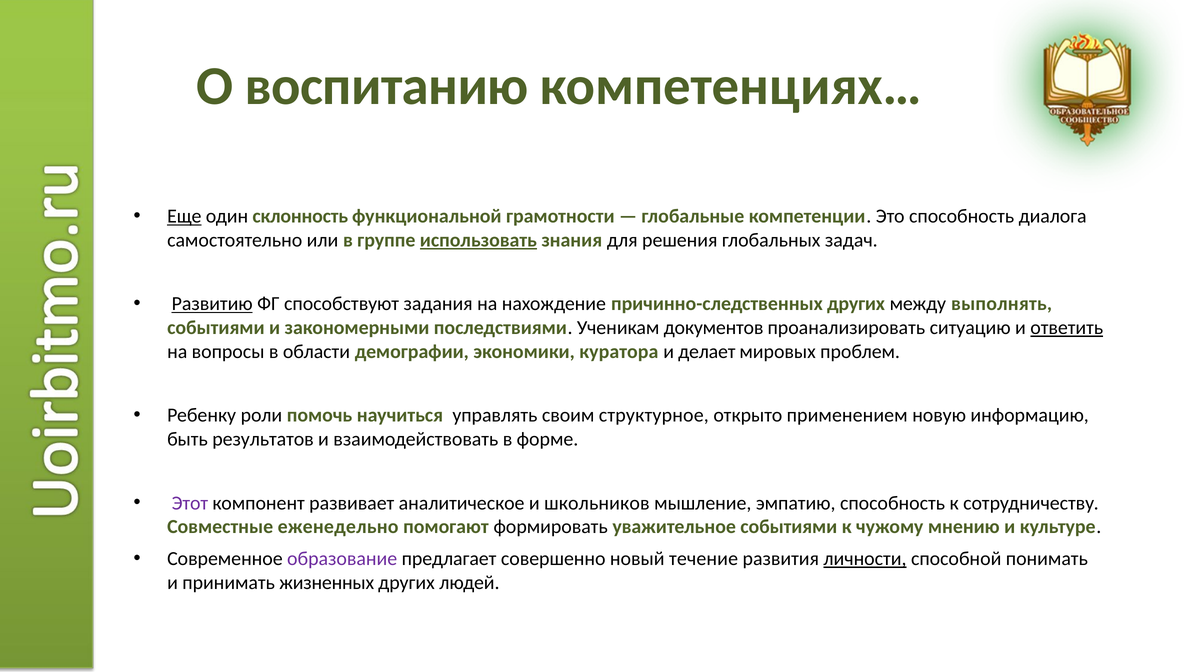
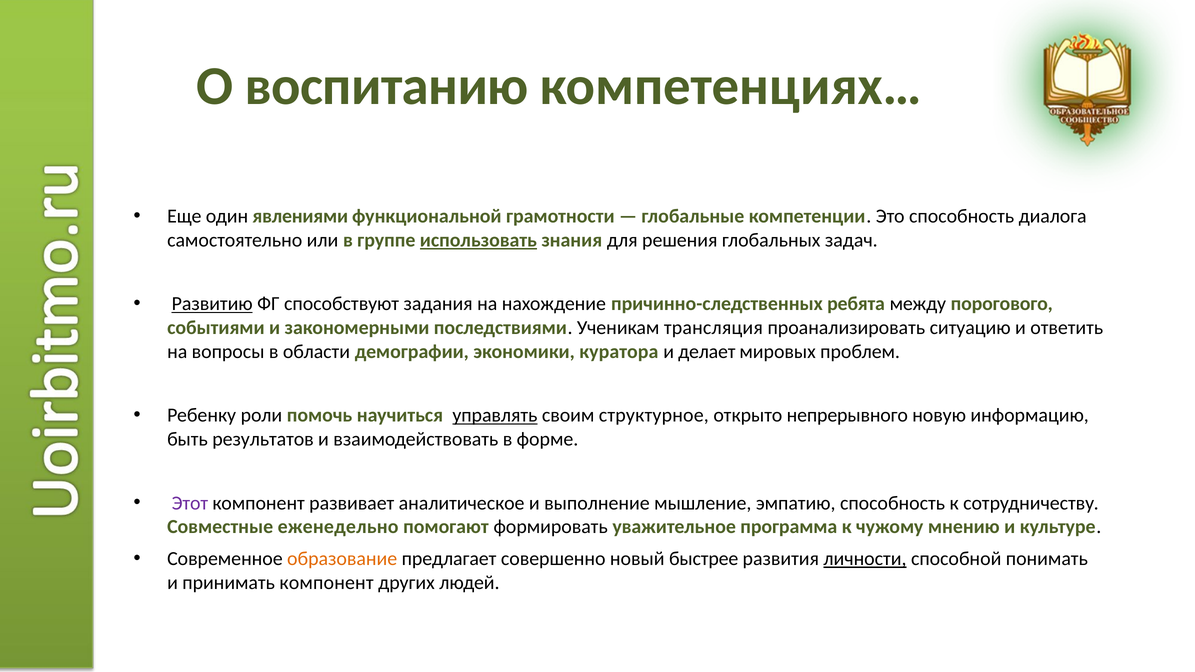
Еще underline: present -> none (184, 216)
склонность: склонность -> явлениями (300, 216)
причинно-следственных других: других -> ребята (856, 304)
выполнять: выполнять -> порогового (1002, 304)
документов: документов -> трансляция (713, 328)
ответить underline: present -> none (1067, 328)
управлять underline: none -> present (495, 416)
применением: применением -> непрерывного (847, 416)
школьников: школьников -> выполнение (597, 503)
уважительное событиями: событиями -> программа (789, 527)
образование colour: purple -> orange (342, 559)
течение: течение -> быстрее (704, 559)
принимать жизненных: жизненных -> компонент (327, 583)
